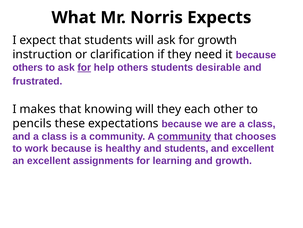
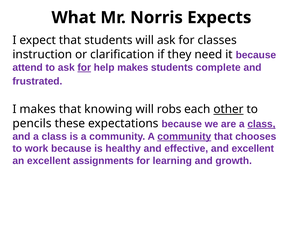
for growth: growth -> classes (217, 40)
others: others -> attend (28, 67)
help others: others -> makes (133, 67)
desirable: desirable -> complete (218, 67)
will they: they -> robs (169, 109)
other underline: none -> present (228, 109)
class underline: none -> present (261, 124)
and students: students -> effective (186, 148)
